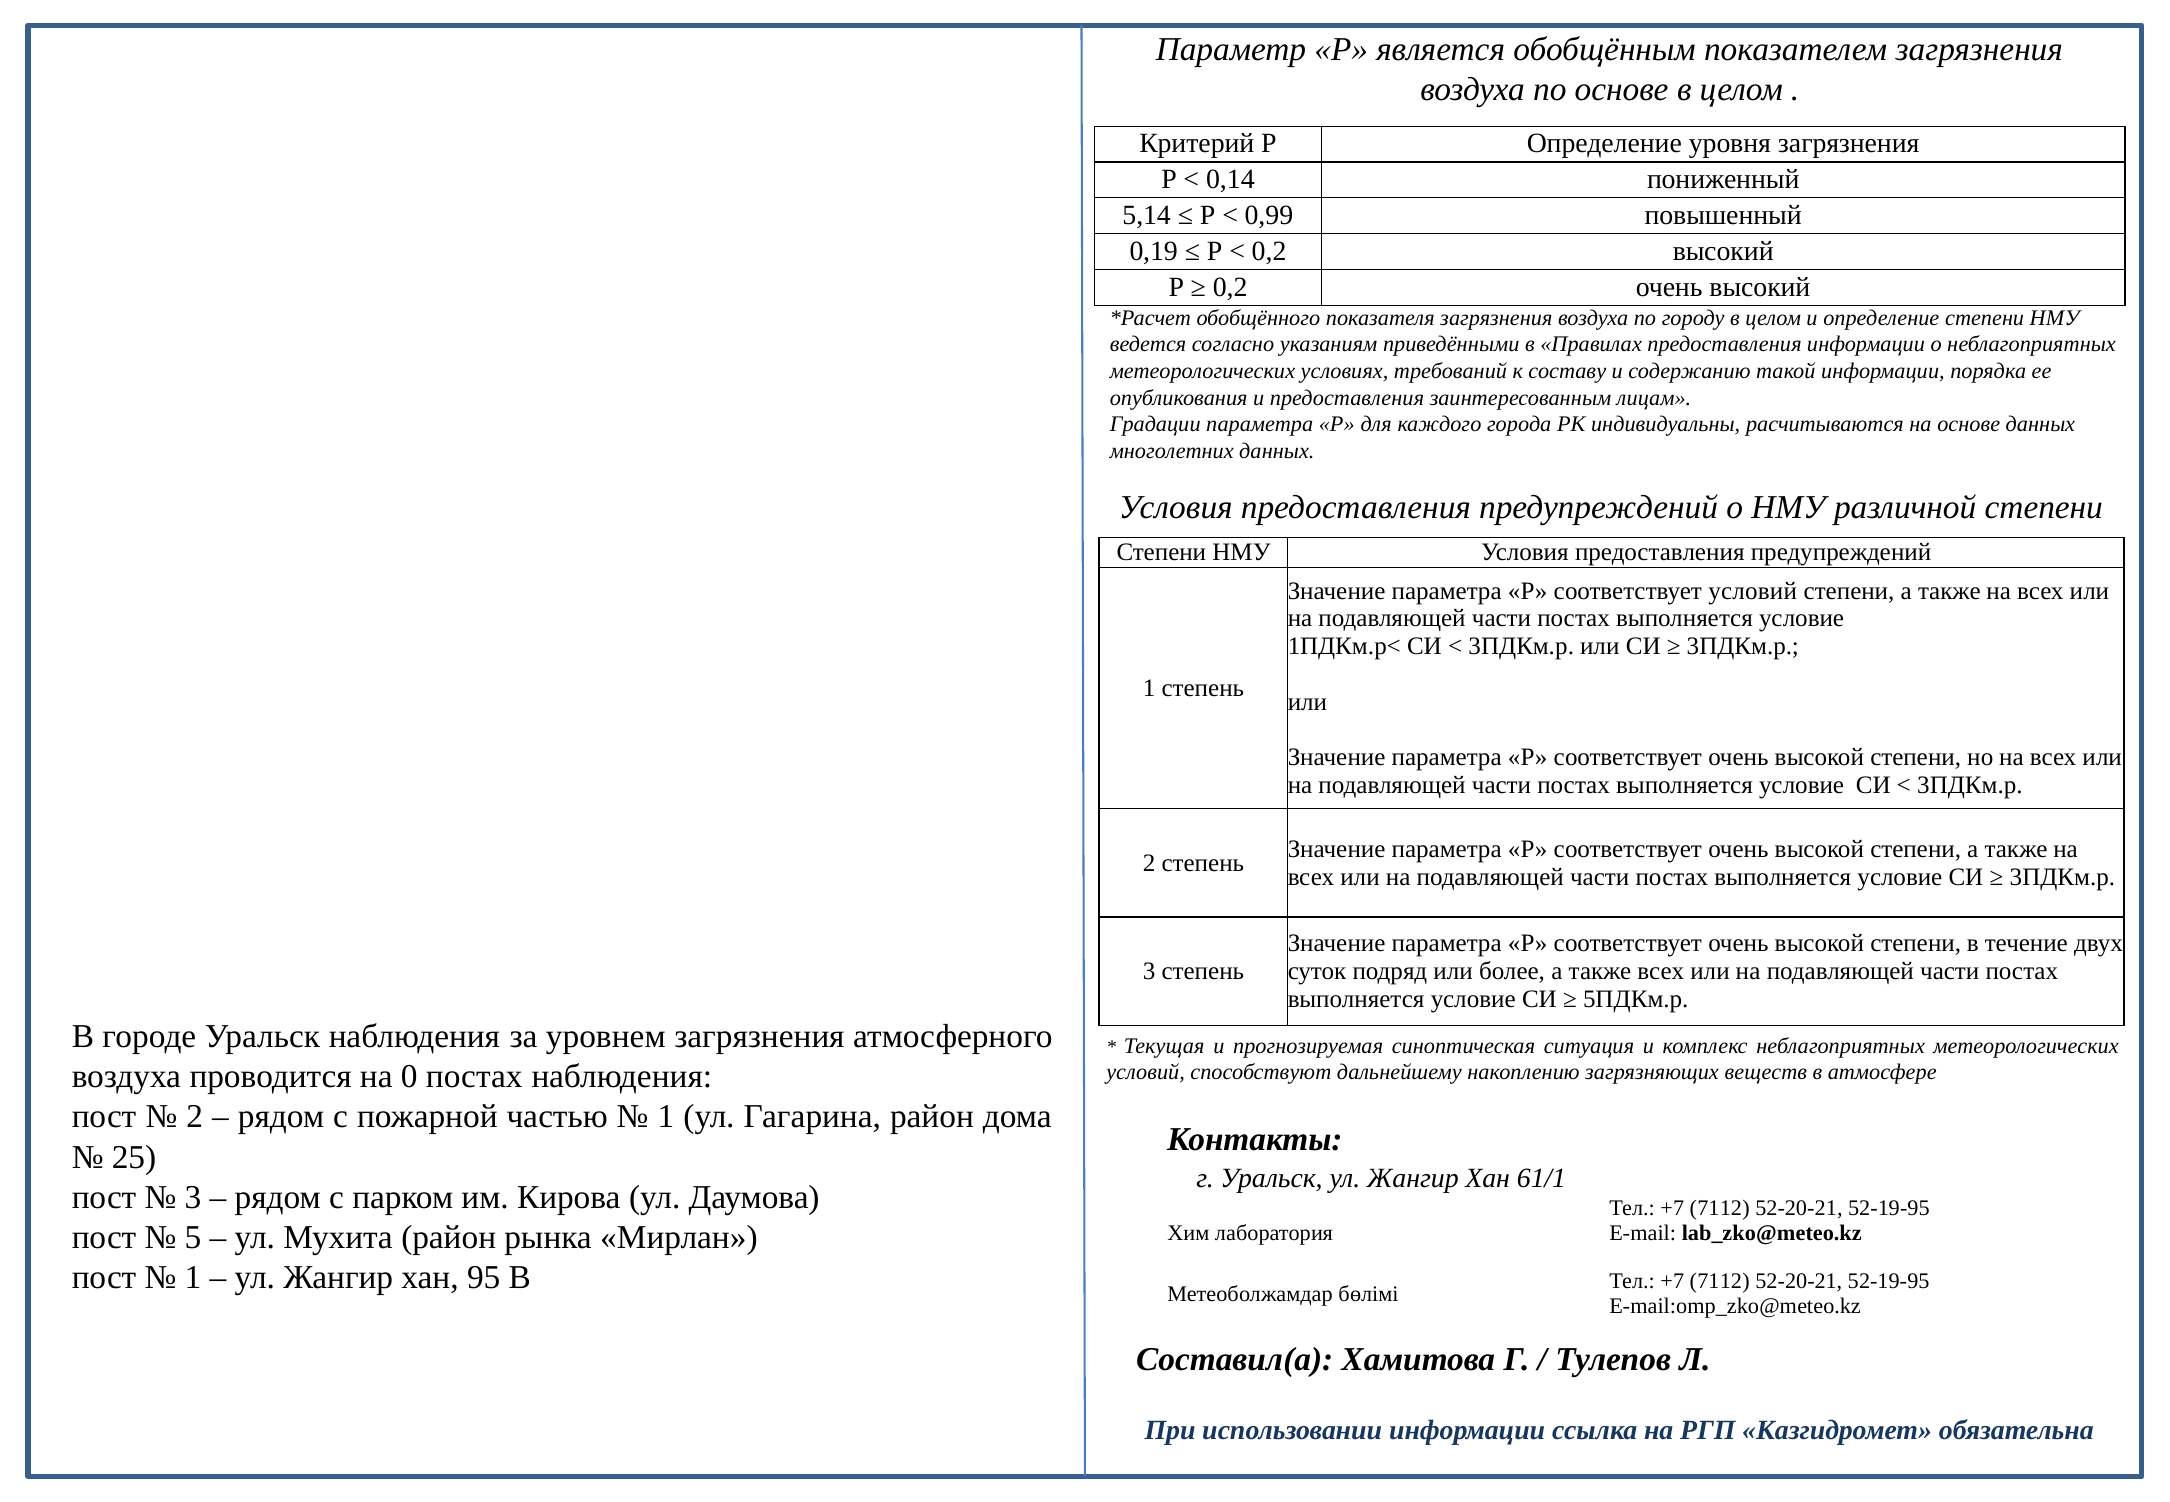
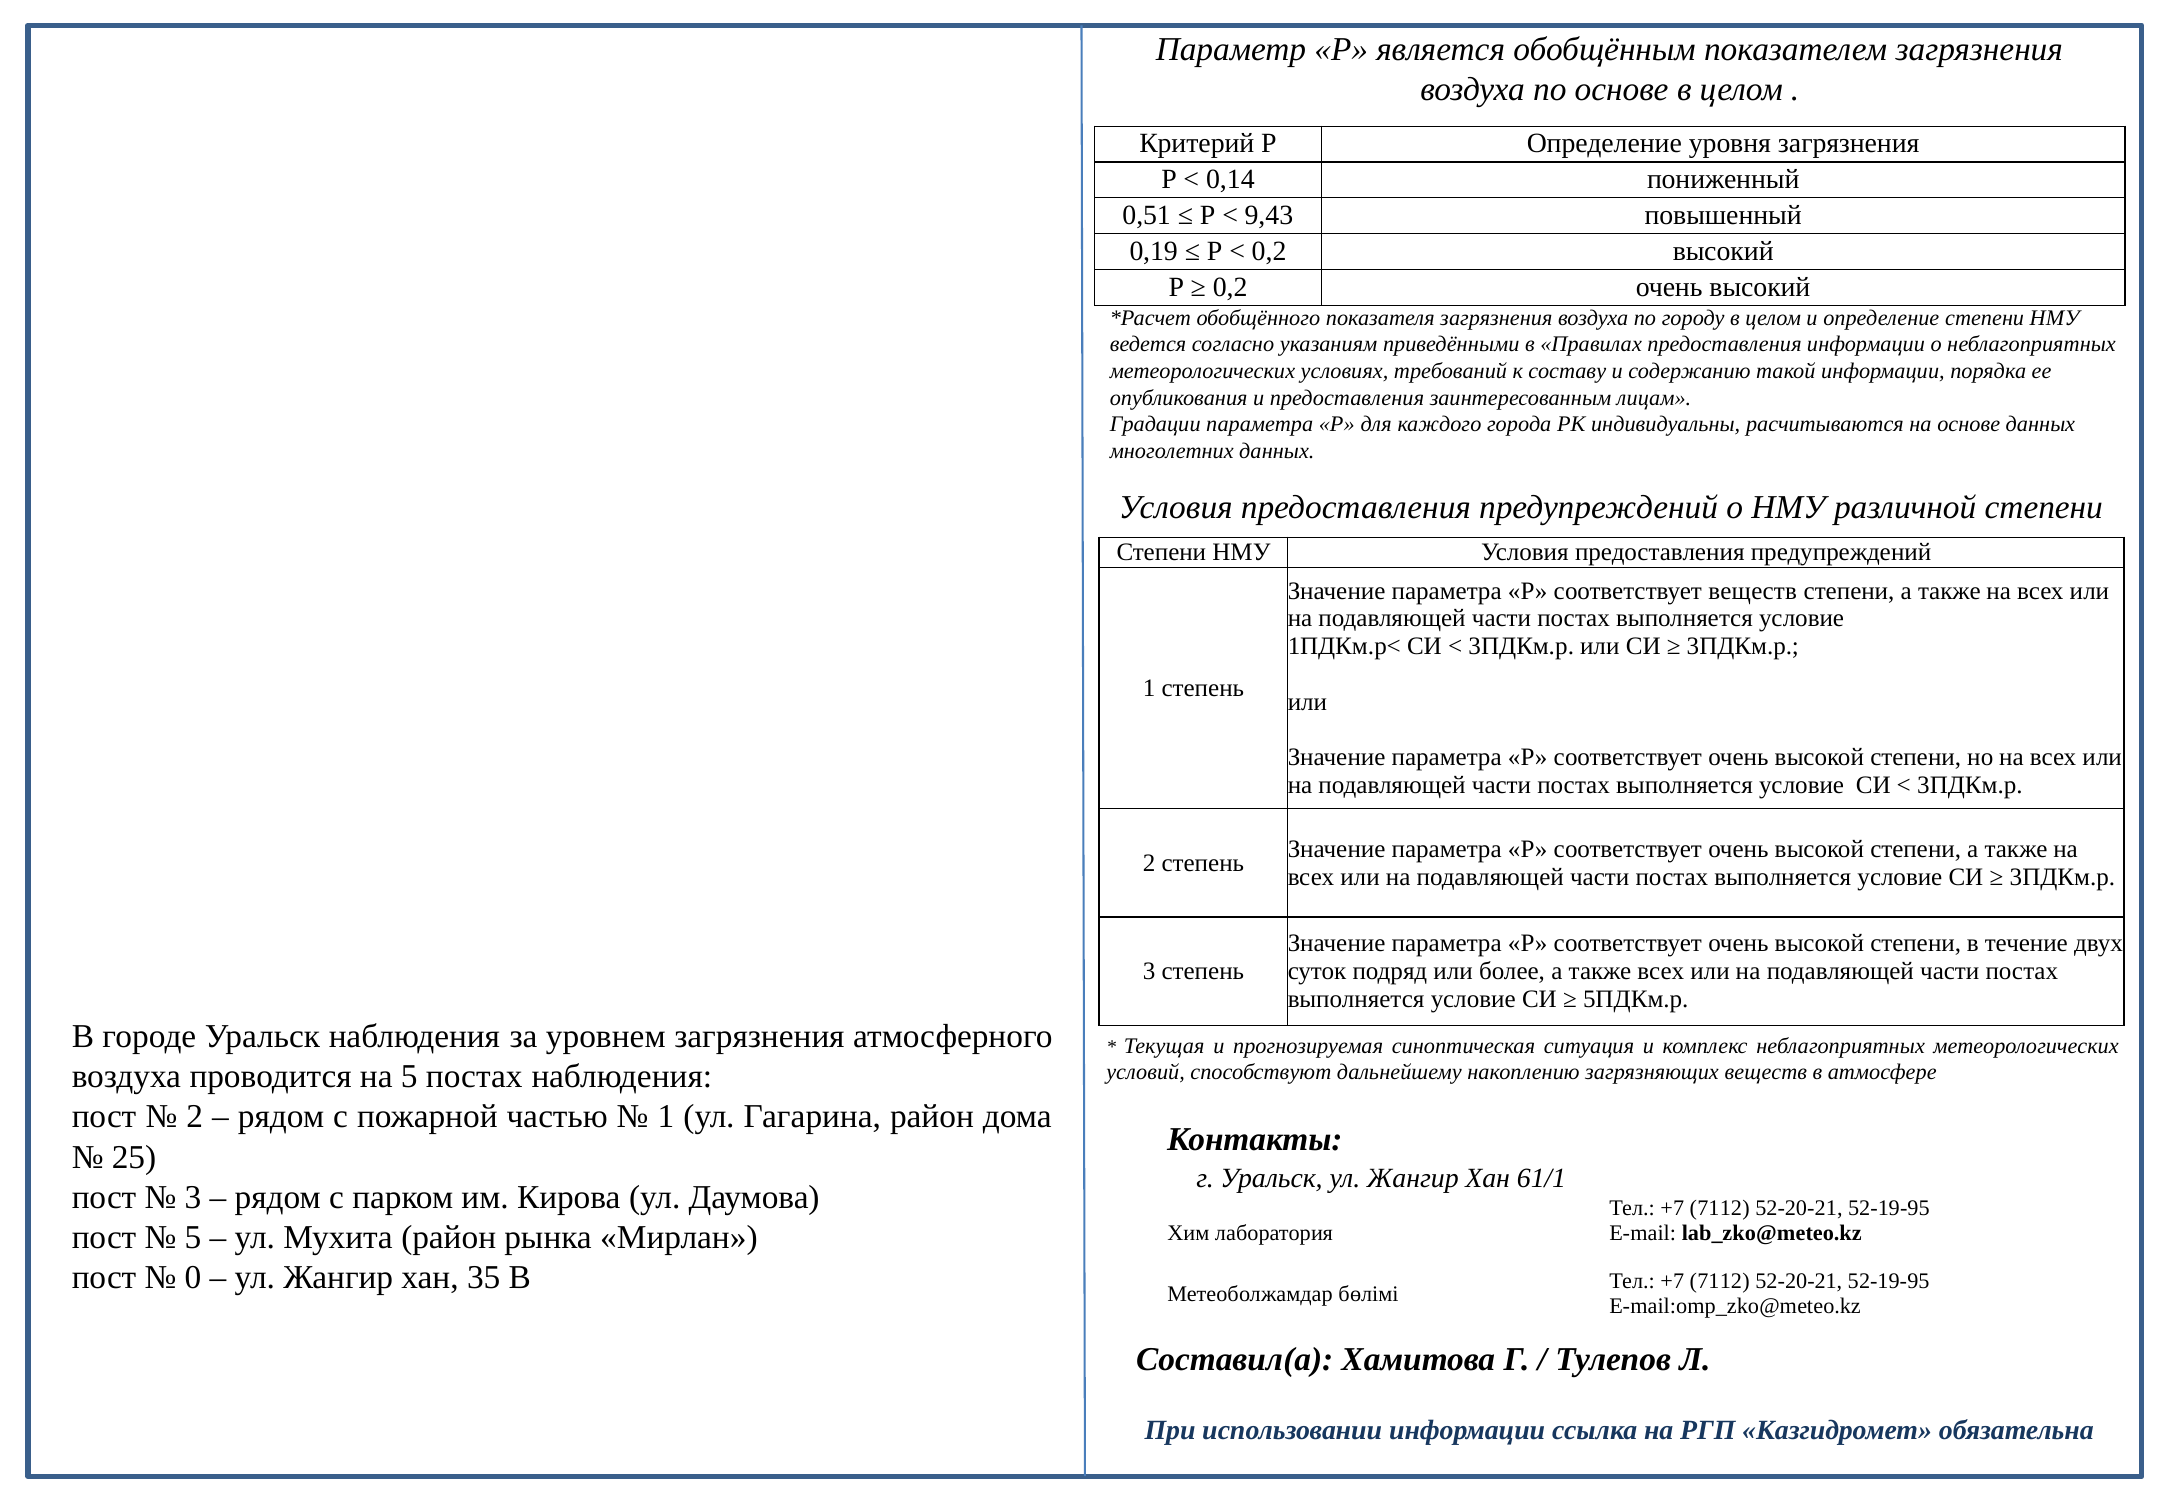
5,14: 5,14 -> 0,51 (1147, 215)
0,99: 0,99 -> 9,43 (1269, 215)
соответствует условий: условий -> веществ (1753, 591)
на 0: 0 -> 5 (409, 1077)
1: 1 -> 0 (193, 1277)
95: 95 -> 35 (484, 1277)
